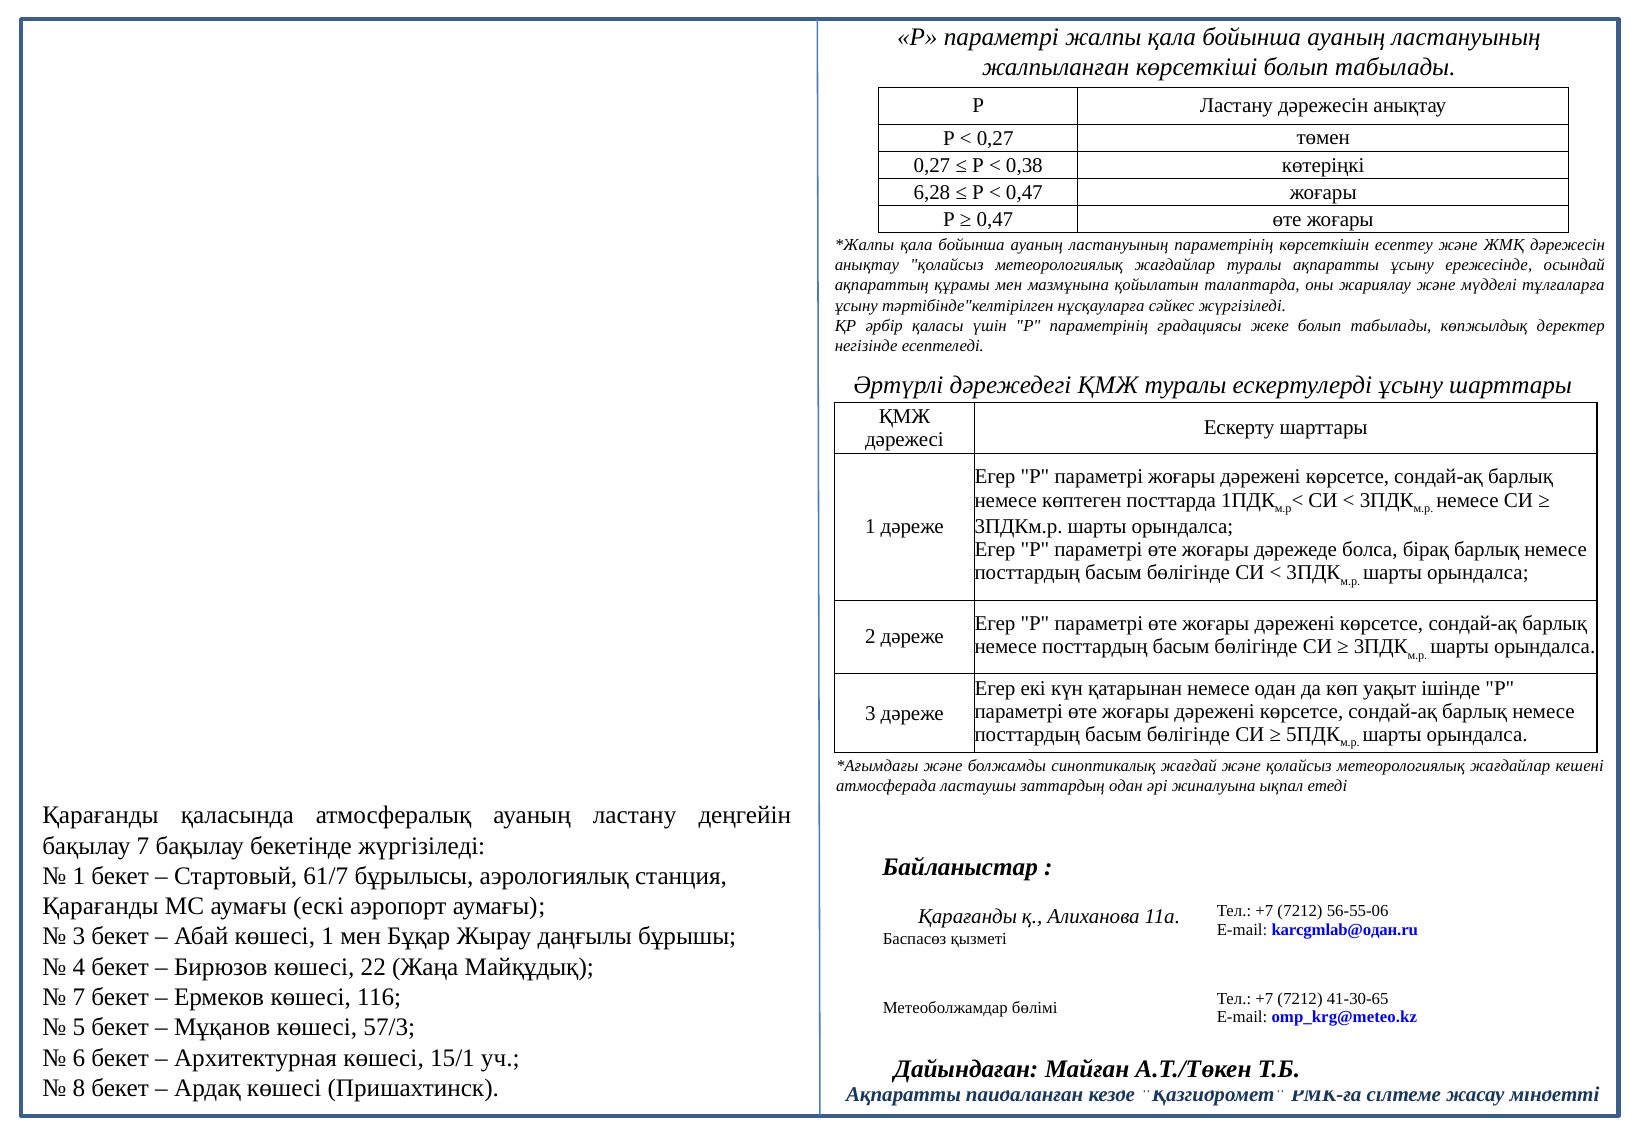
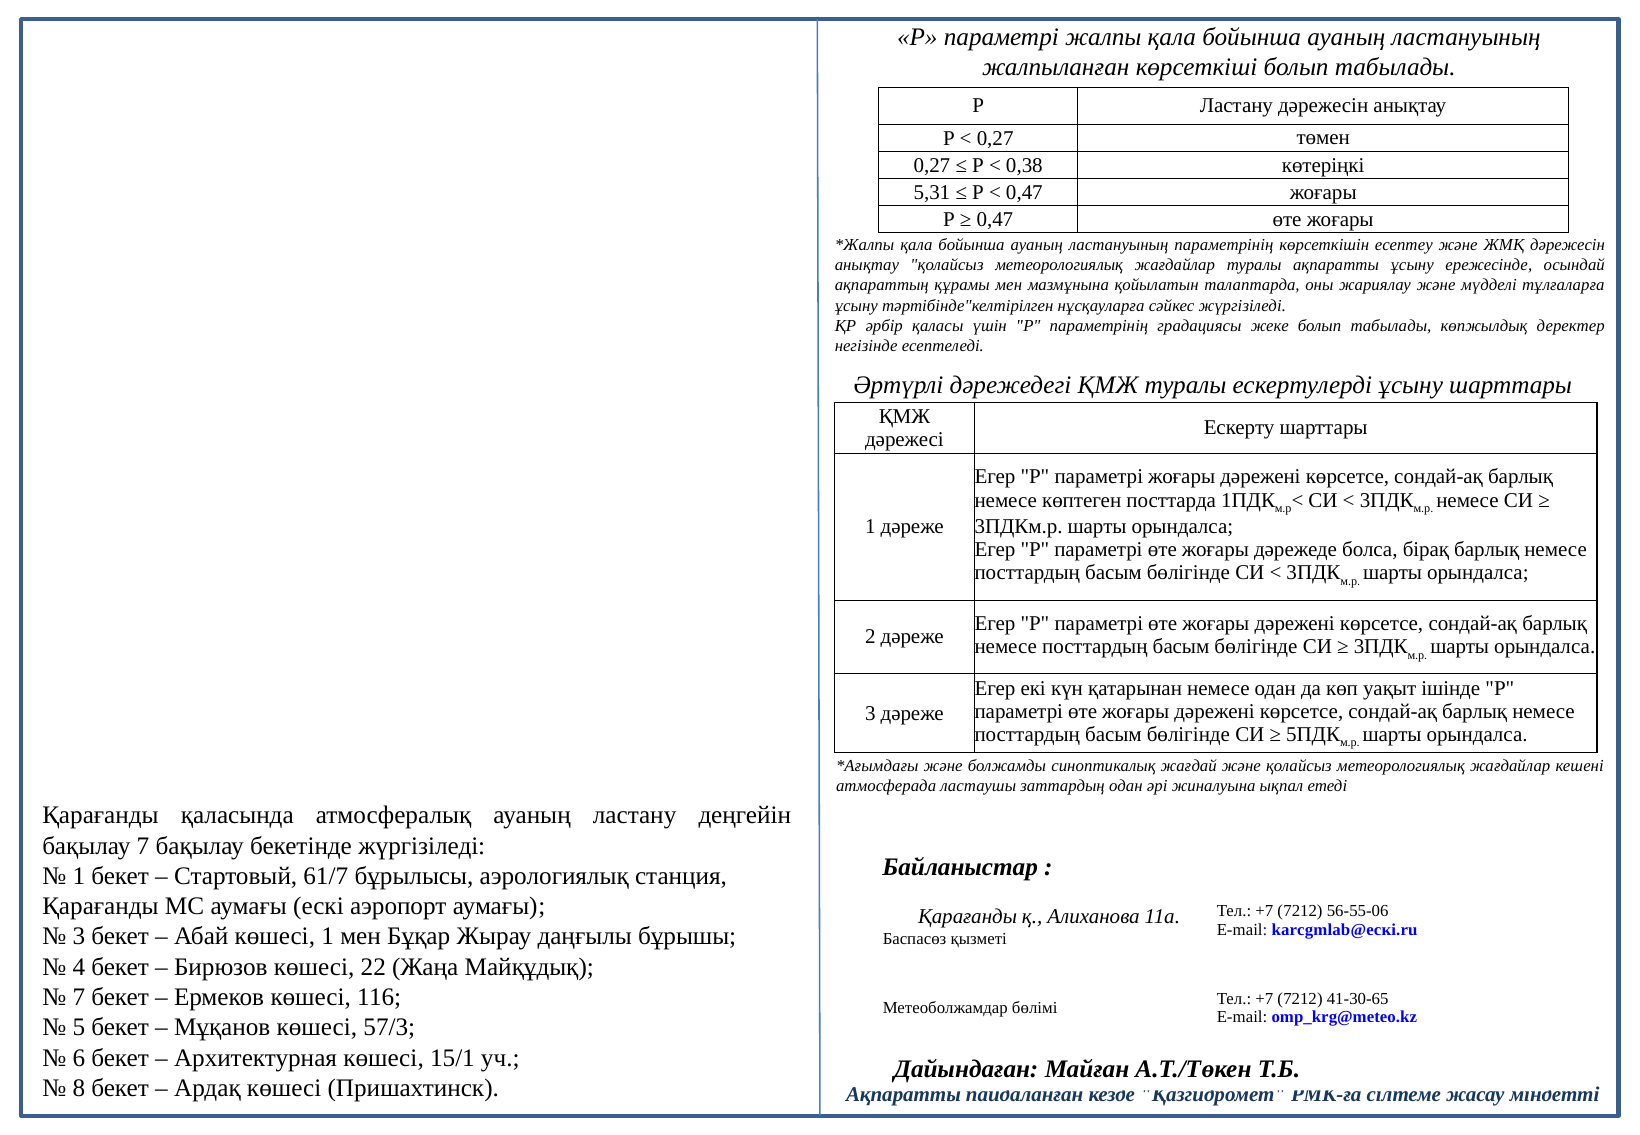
6,28: 6,28 -> 5,31 (932, 193)
karcgmlab@одан.ru: karcgmlab@одан.ru -> karcgmlab@ескі.ru (1345, 930)
